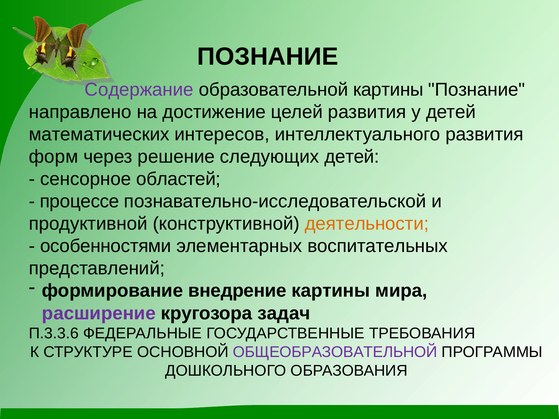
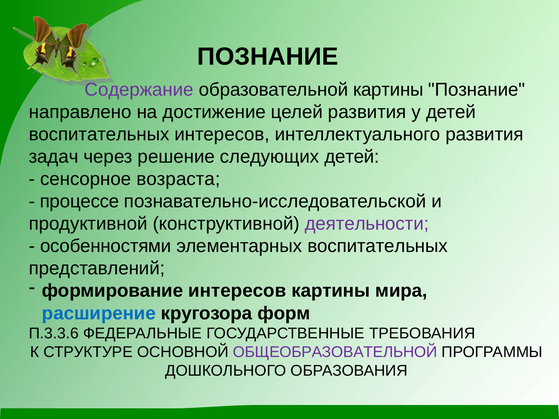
математических: математических -> воспитательных (99, 135)
форм: форм -> задач (54, 157)
областей: областей -> возраста (178, 179)
деятельности colour: orange -> purple (367, 224)
формирование внедрение: внедрение -> интересов (237, 291)
расширение colour: purple -> blue (99, 313)
задач: задач -> форм (284, 313)
